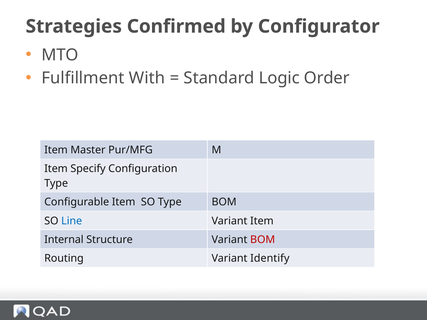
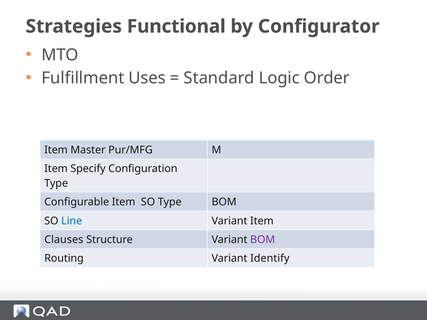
Confirmed: Confirmed -> Functional (176, 26)
With: With -> Uses (147, 78)
Internal: Internal -> Clauses (64, 240)
BOM colour: red -> purple (263, 240)
